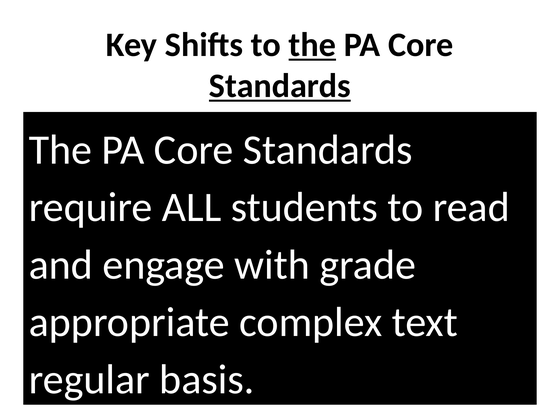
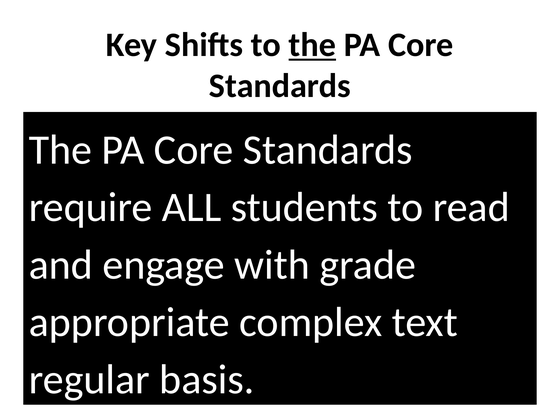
Standards underline: present -> none (280, 86)
